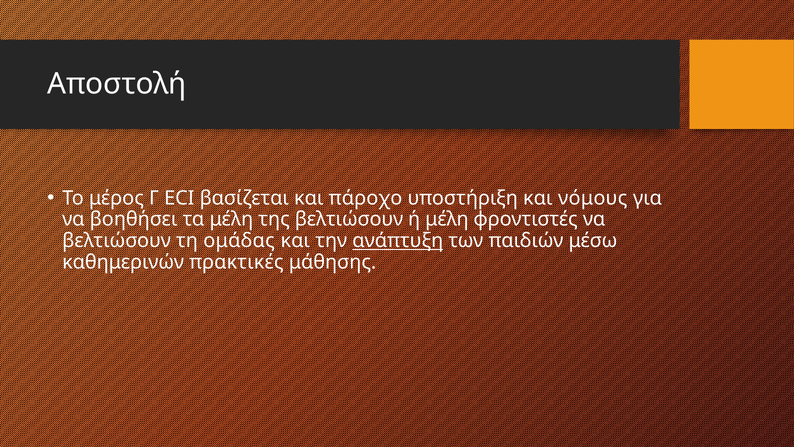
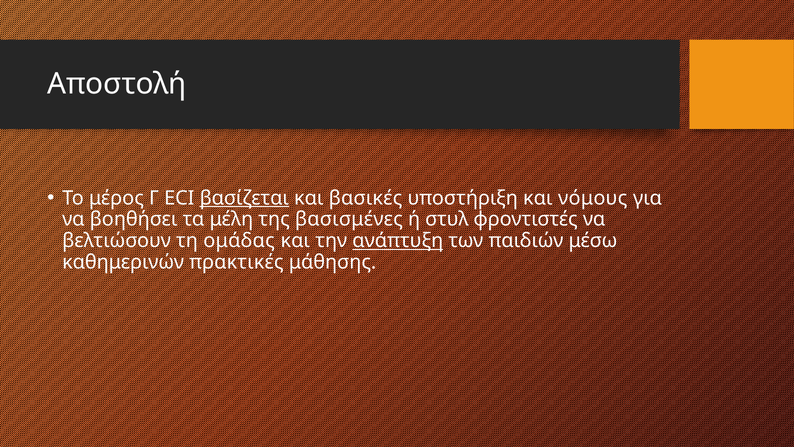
βασίζεται underline: none -> present (244, 198)
πάροχο: πάροχο -> βασικές (366, 198)
της βελτιώσουν: βελτιώσουν -> βασισμένες (349, 219)
ή μέλη: μέλη -> στυλ (447, 219)
